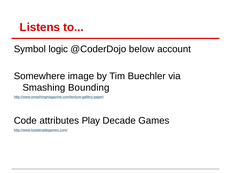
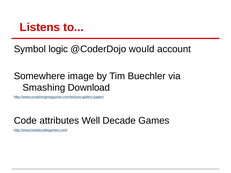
below: below -> would (142, 49)
Bounding: Bounding -> Download (89, 88)
Play: Play -> Well (91, 121)
